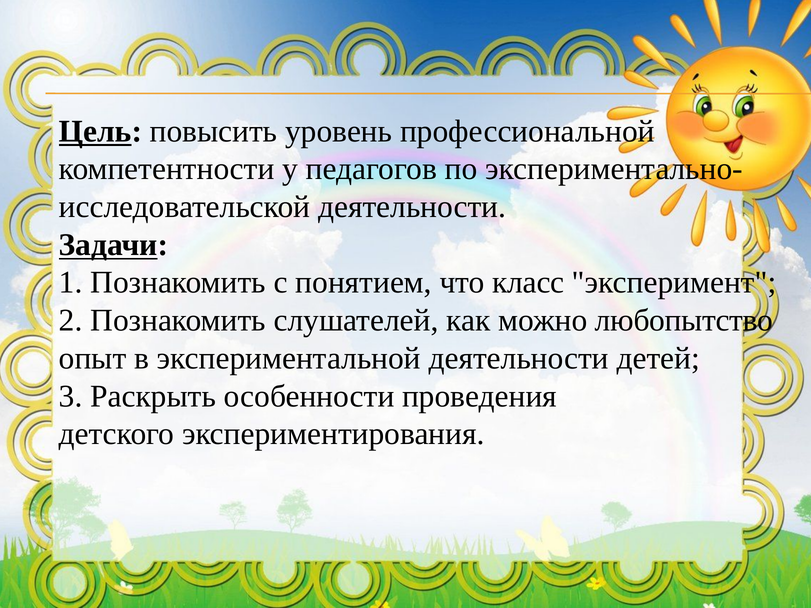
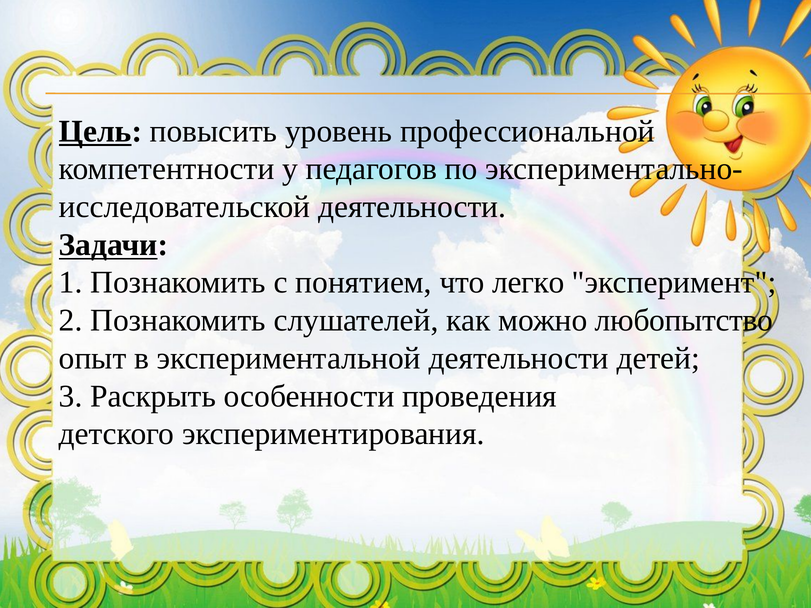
класс: класс -> легко (528, 283)
